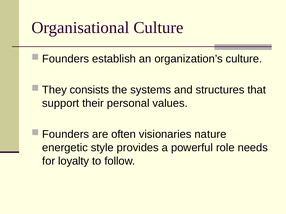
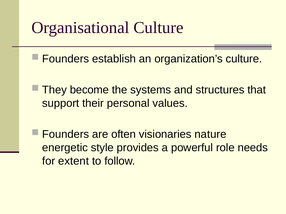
consists: consists -> become (89, 90)
loyalty: loyalty -> extent (74, 161)
